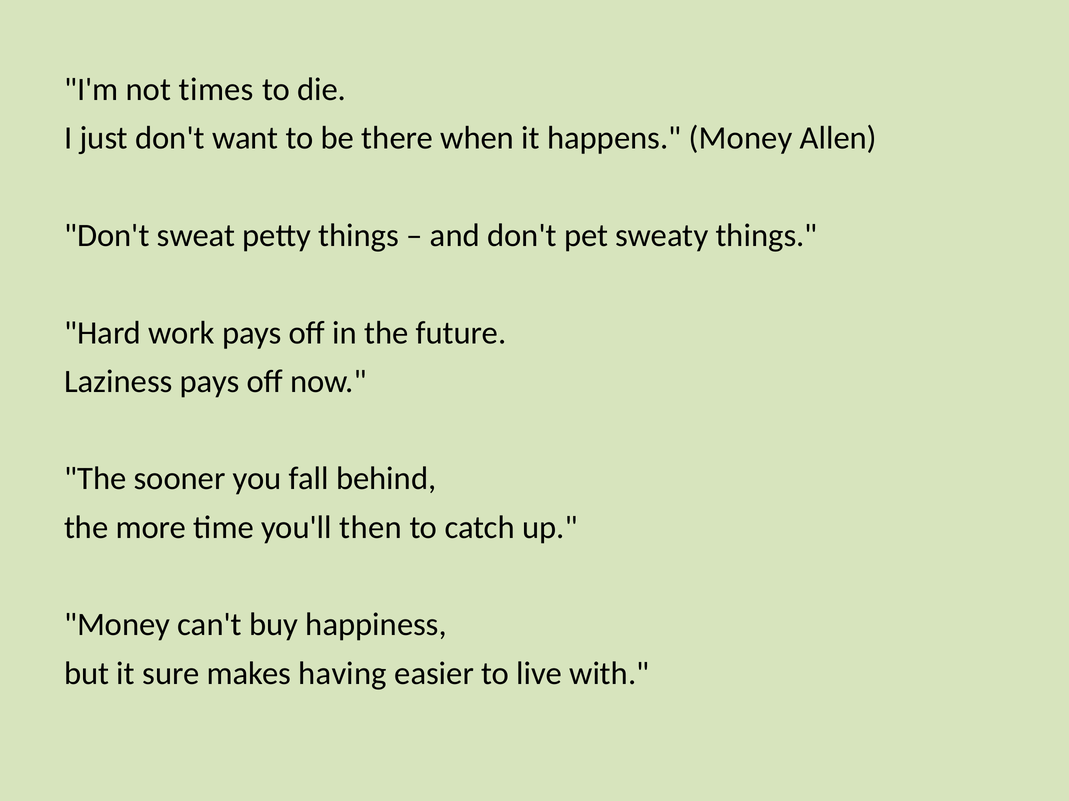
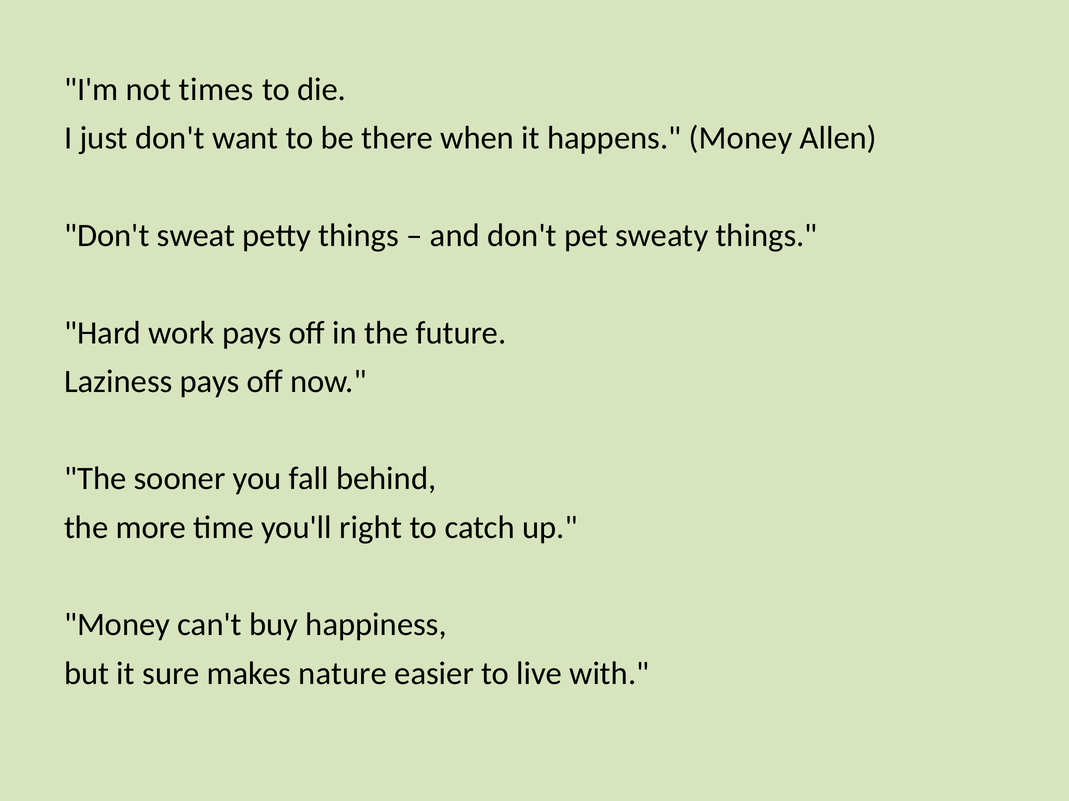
then: then -> right (371, 528)
having: having -> nature (343, 674)
